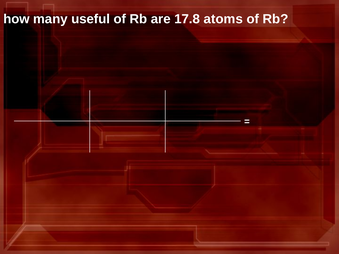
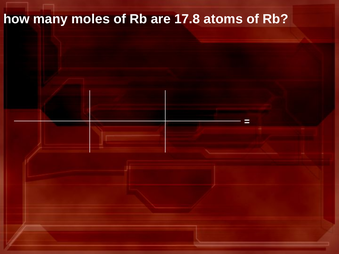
useful: useful -> moles (91, 19)
